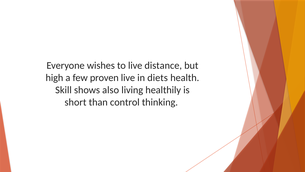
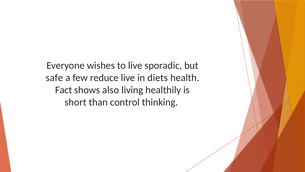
distance: distance -> sporadic (163, 65)
high: high -> safe (54, 77)
proven: proven -> reduce (104, 77)
Skill: Skill -> Fact (64, 90)
